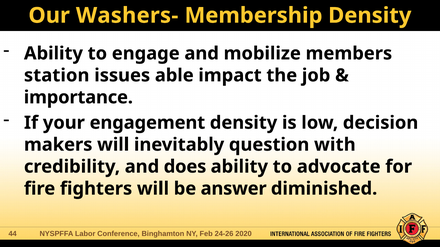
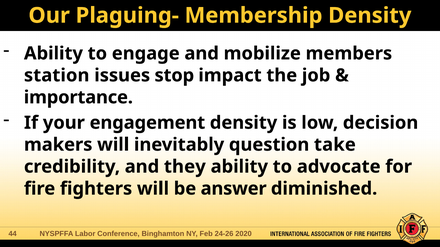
Washers-: Washers- -> Plaguing- (127, 16)
able: able -> stop (174, 76)
with: with -> take (335, 145)
does: does -> they (185, 167)
